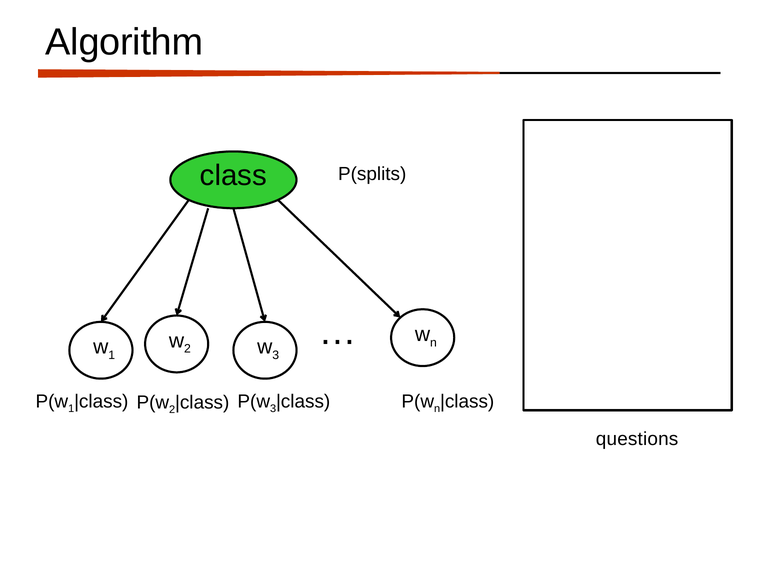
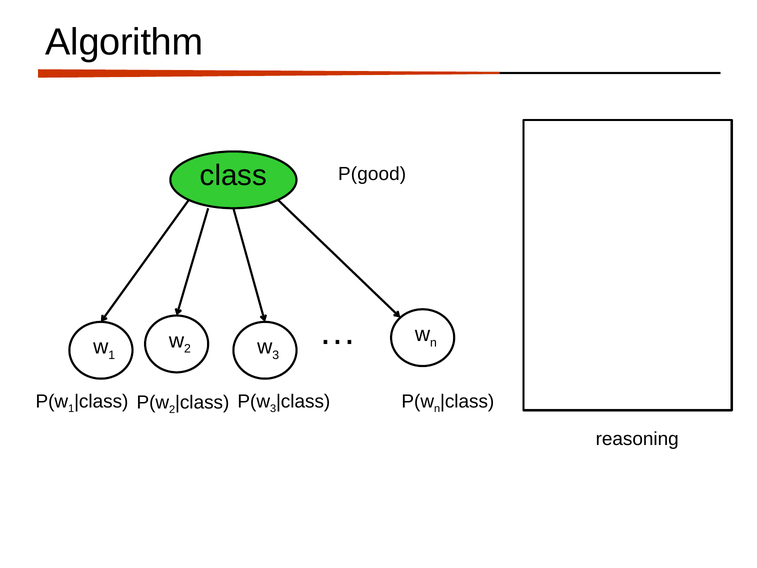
P(splits: P(splits -> P(good (372, 174)
questions: questions -> reasoning (637, 439)
